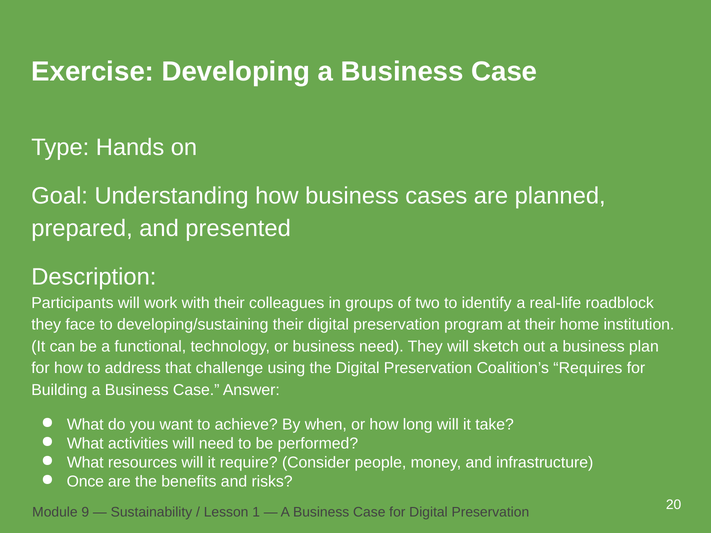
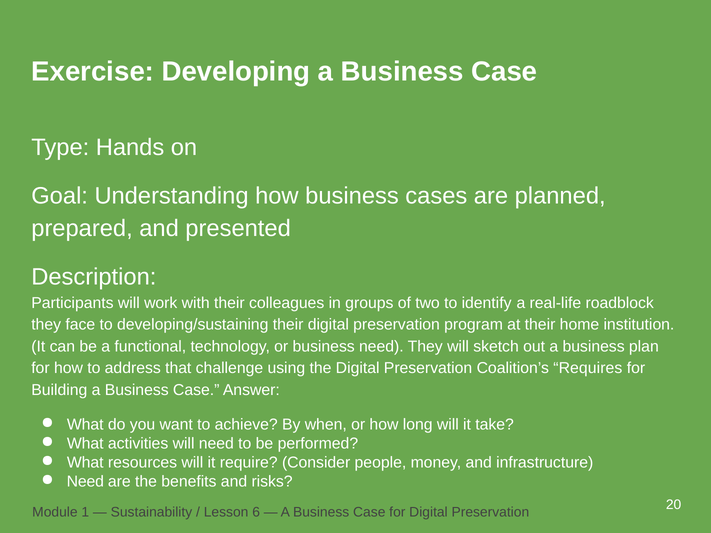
Once: Once -> Need (85, 482)
9: 9 -> 1 (85, 513)
1: 1 -> 6 (256, 513)
